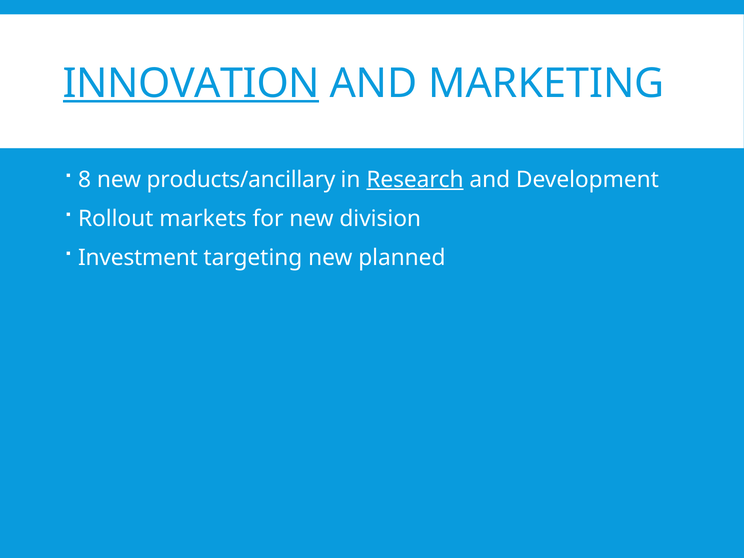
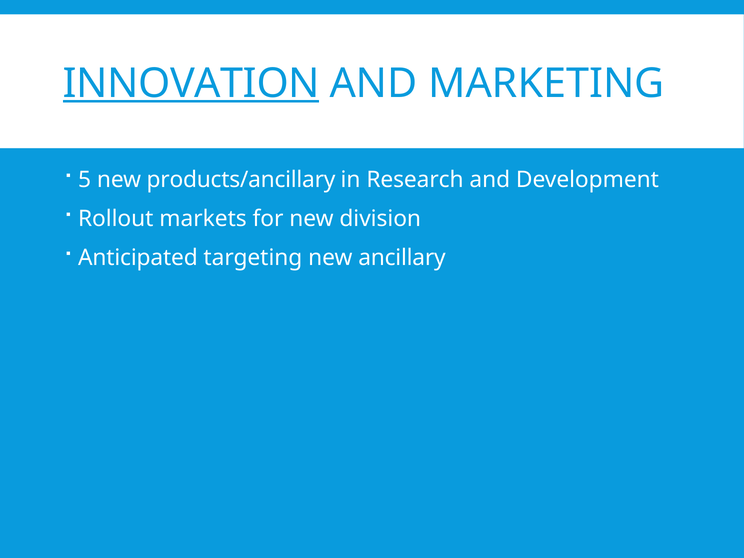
8: 8 -> 5 (85, 180)
Research underline: present -> none (415, 180)
Investment: Investment -> Anticipated (138, 258)
planned: planned -> ancillary (402, 258)
